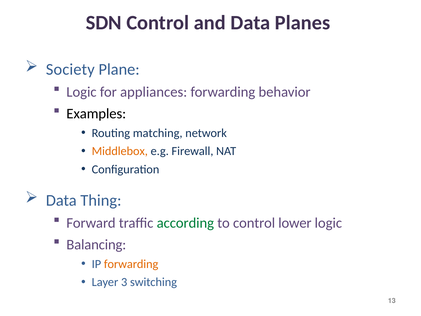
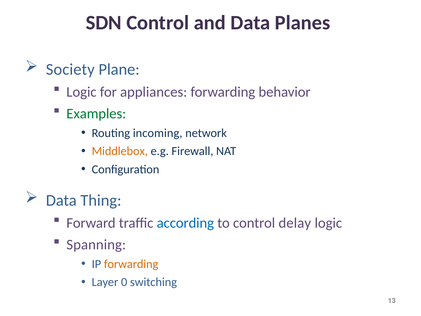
Examples colour: black -> green (96, 113)
matching: matching -> incoming (158, 133)
according colour: green -> blue (185, 223)
lower: lower -> delay (295, 223)
Balancing: Balancing -> Spanning (96, 244)
3: 3 -> 0 (124, 282)
